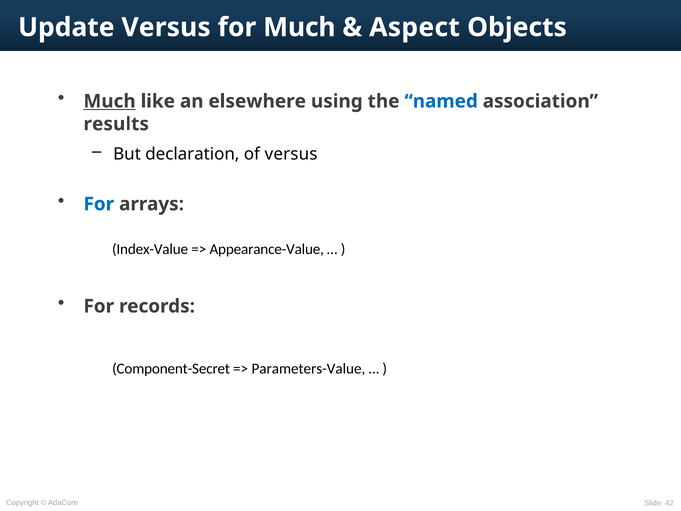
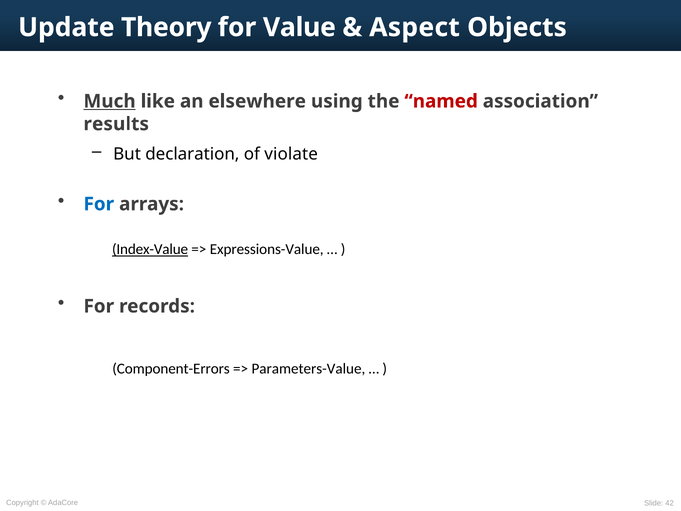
Update Versus: Versus -> Theory (166, 27)
for Much: Much -> Value (299, 27)
named colour: blue -> red (441, 101)
of versus: versus -> violate (291, 154)
Index-Value underline: none -> present (150, 249)
Appearance-Value: Appearance-Value -> Expressions-Value (267, 249)
Component-Secret: Component-Secret -> Component-Errors (171, 368)
